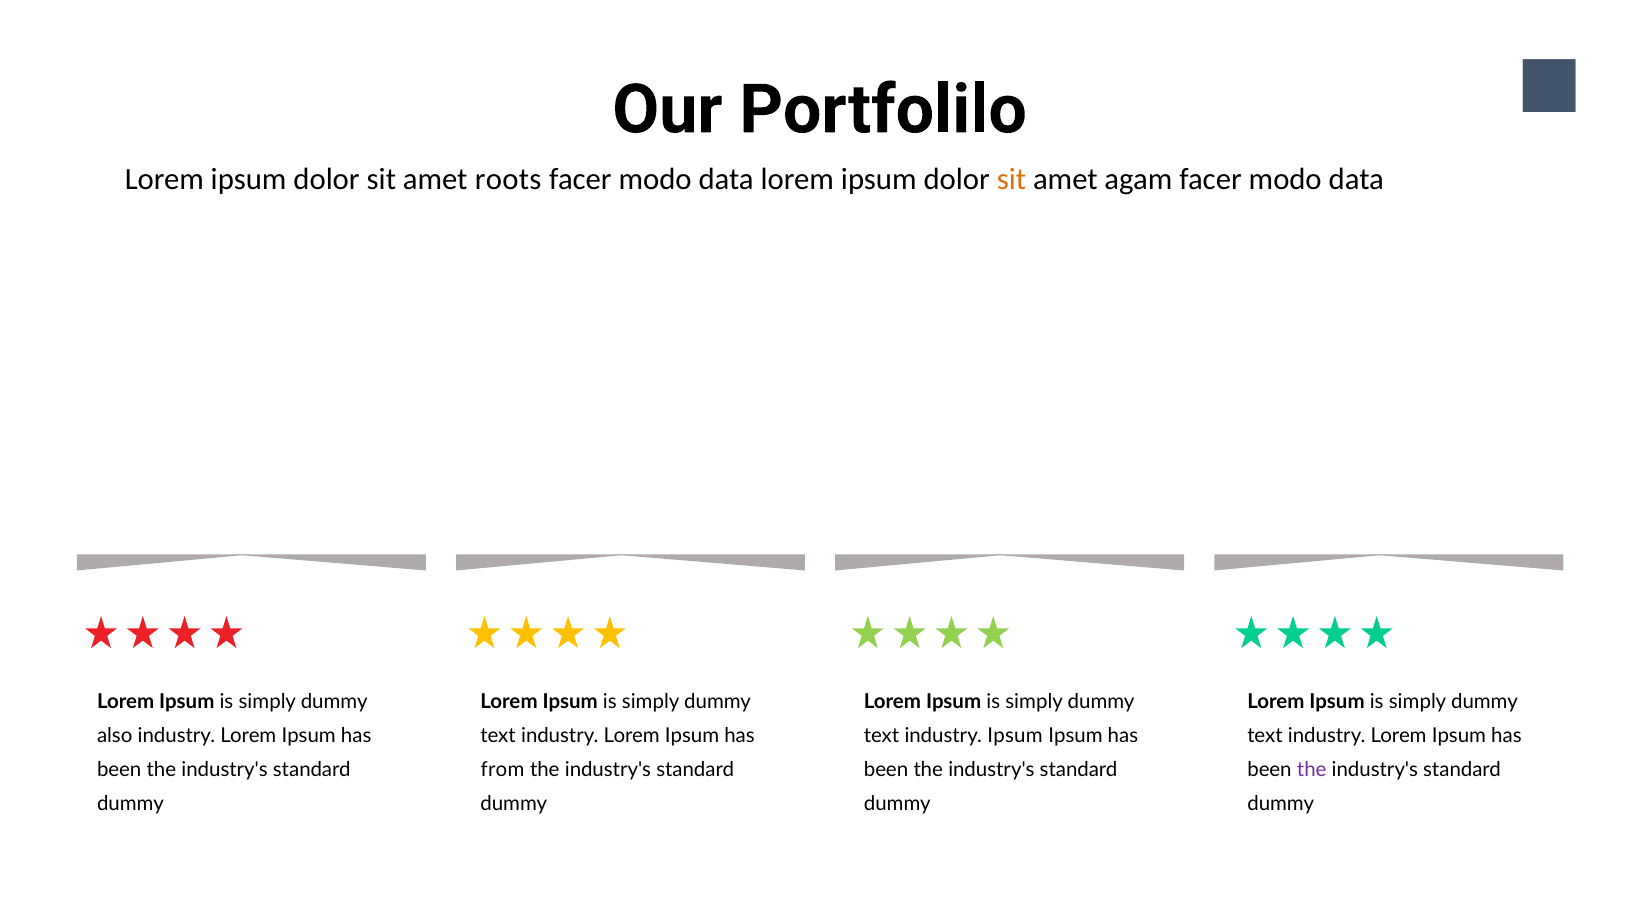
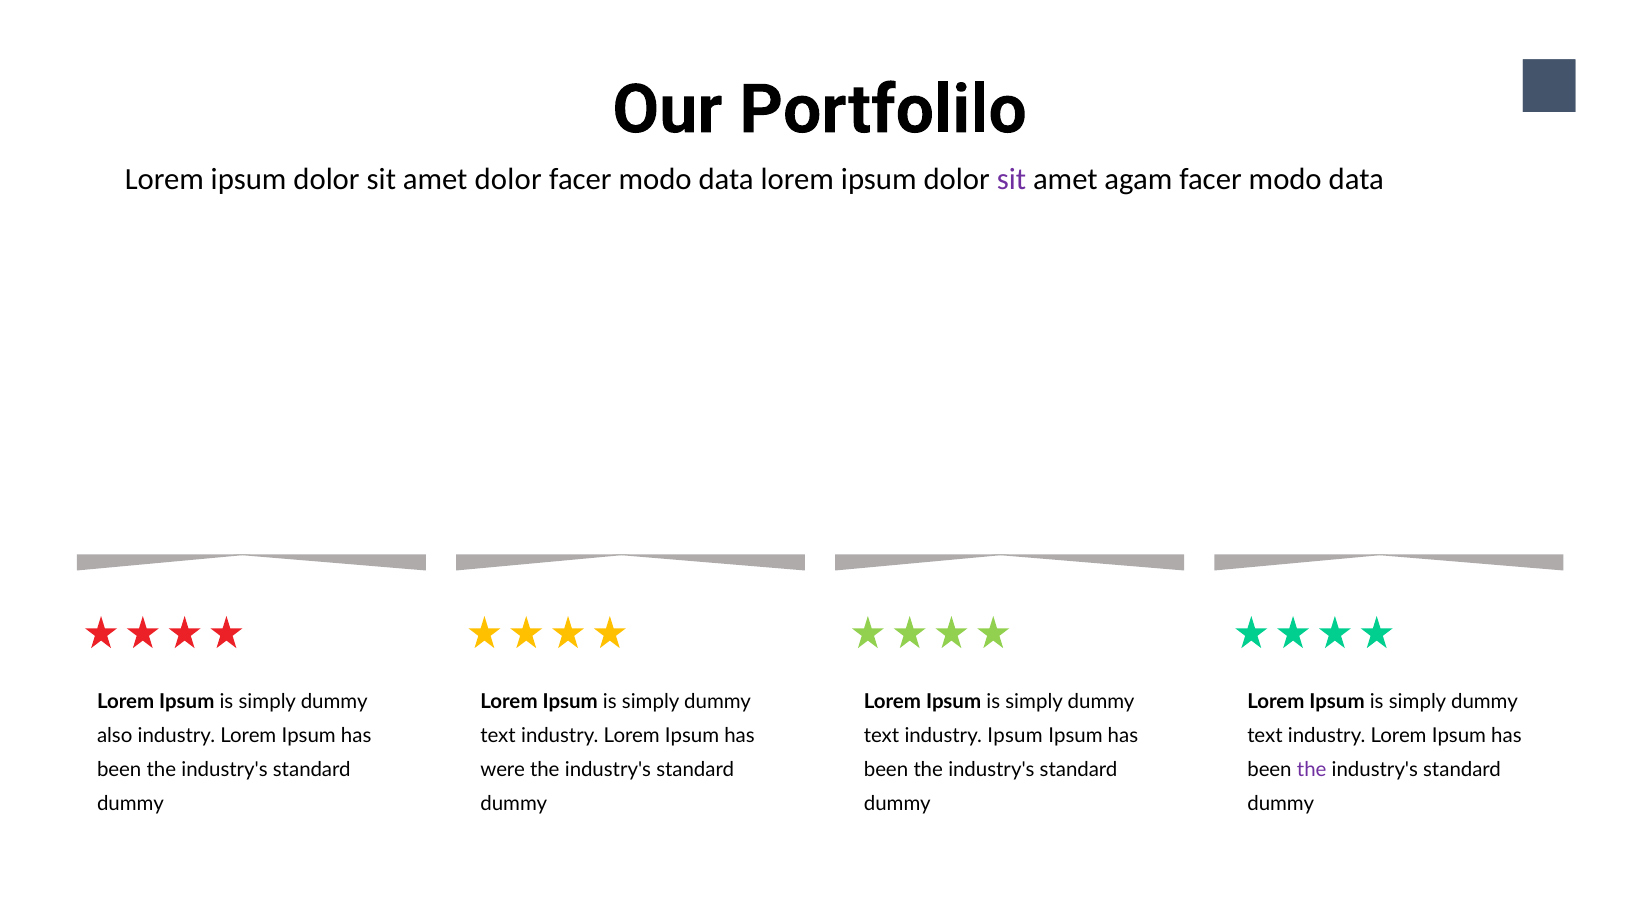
amet roots: roots -> dolor (508, 179)
sit colour: orange -> purple (1011, 179)
from: from -> were (503, 770)
